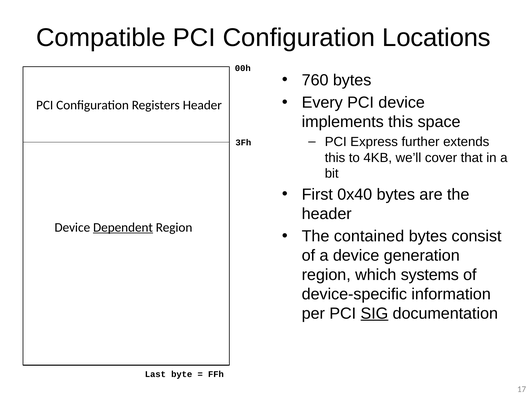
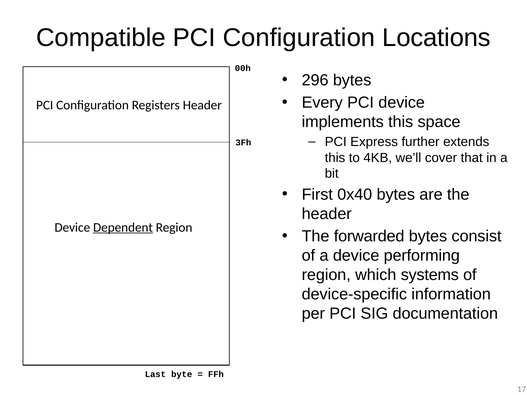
760: 760 -> 296 (315, 80)
contained: contained -> forwarded (369, 236)
generation: generation -> performing (422, 256)
SIG underline: present -> none (374, 314)
